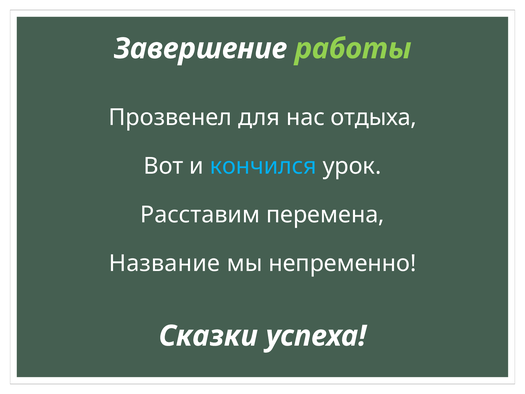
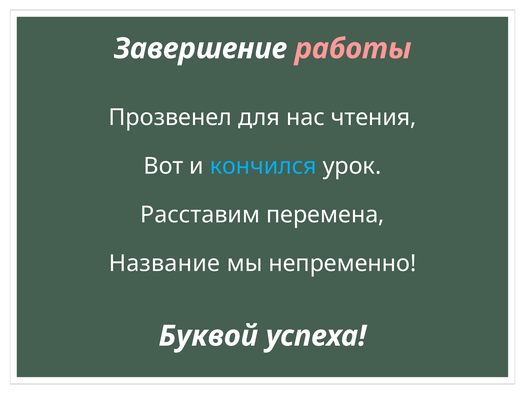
работы colour: light green -> pink (353, 49)
отдыха: отдыха -> чтения (374, 117)
Сказки: Сказки -> Буквой (208, 336)
